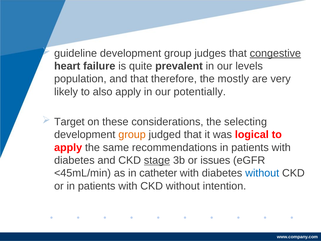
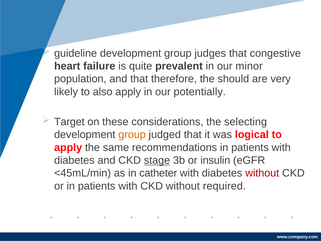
congestive underline: present -> none (275, 53)
levels: levels -> minor (249, 66)
mostly: mostly -> should (233, 79)
issues: issues -> insulin (215, 160)
without colour: blue -> red (262, 173)
intention: intention -> required (224, 186)
